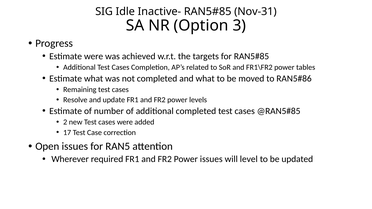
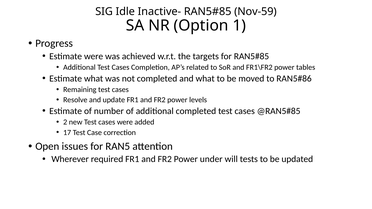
Nov-31: Nov-31 -> Nov-59 (255, 11)
3: 3 -> 1 (239, 26)
Power issues: issues -> under (211, 159)
level: level -> tests (249, 159)
